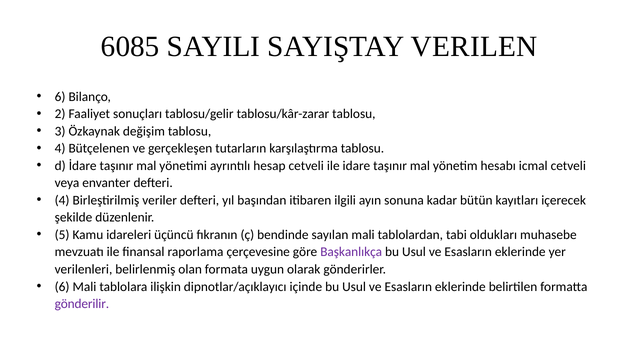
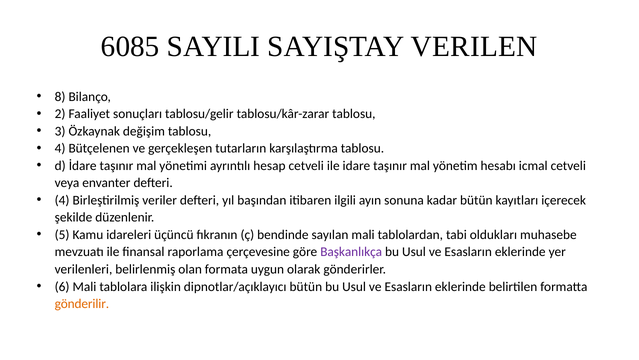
6: 6 -> 8 (60, 96)
dipnotlar/açıklayıcı içinde: içinde -> bütün (306, 286)
gönderilir colour: purple -> orange (82, 303)
